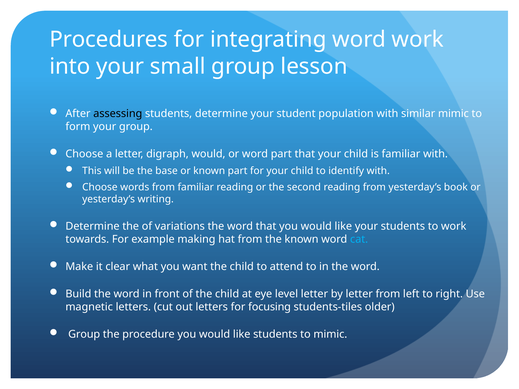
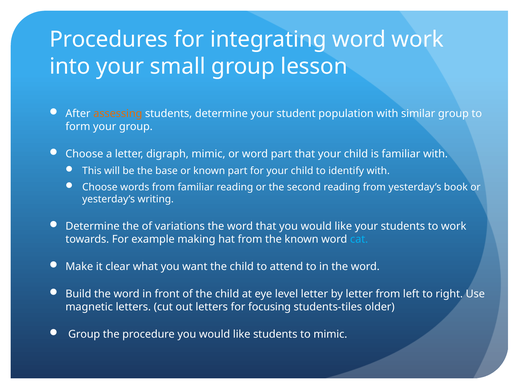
assessing colour: black -> orange (118, 114)
similar mimic: mimic -> group (453, 114)
digraph would: would -> mimic (208, 154)
